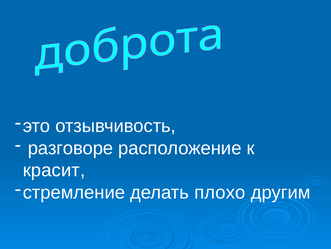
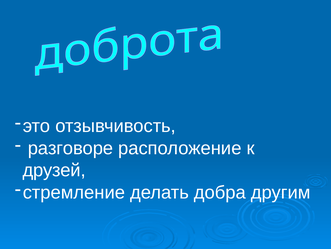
красит: красит -> друзей (54, 170)
плохо: плохо -> добра (220, 192)
